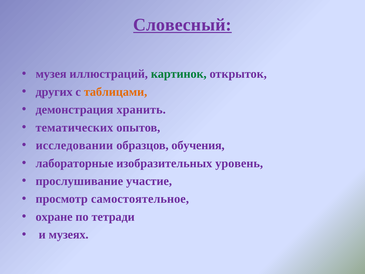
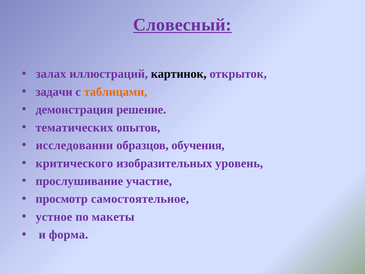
музея: музея -> залах (51, 74)
картинок colour: green -> black (179, 74)
других: других -> задачи (54, 92)
хранить: хранить -> решение (141, 110)
лабораторные: лабораторные -> критического (74, 163)
охране: охране -> устное (54, 217)
тетради: тетради -> макеты (113, 217)
музеях: музеях -> форма (69, 234)
